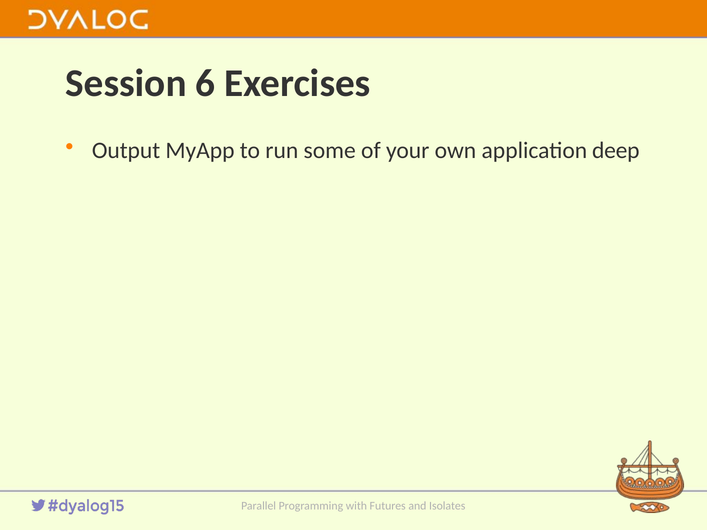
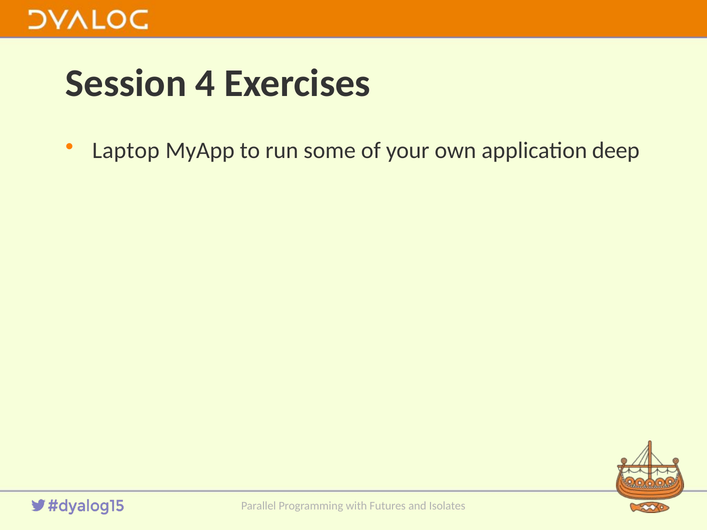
6: 6 -> 4 (205, 83)
Output: Output -> Laptop (126, 151)
